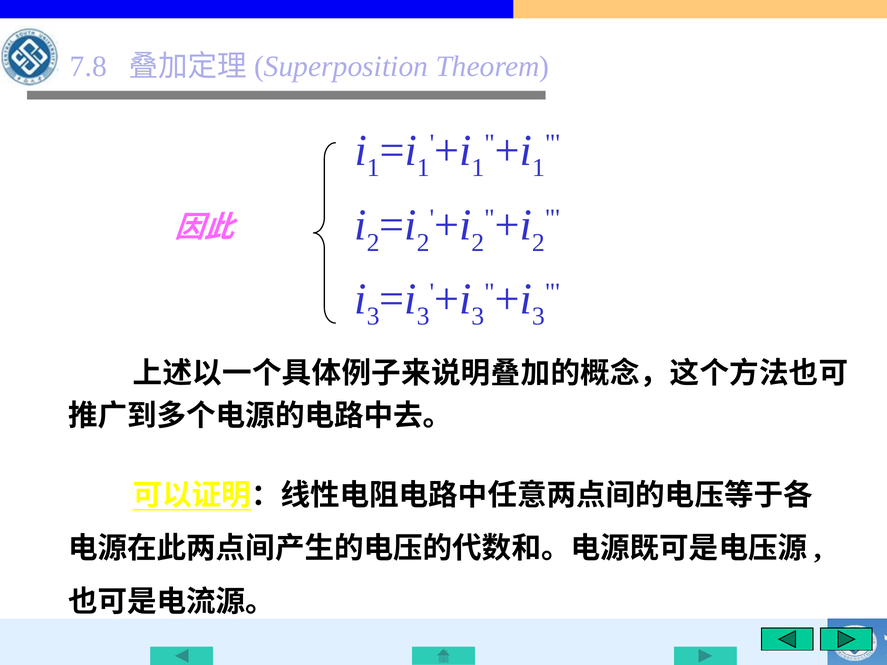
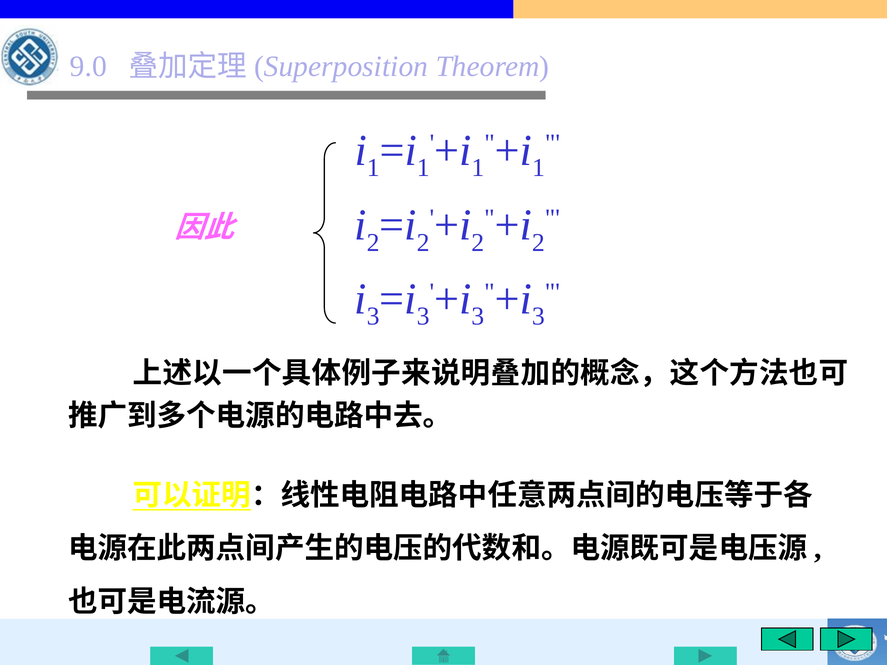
7.8: 7.8 -> 9.0 (88, 66)
